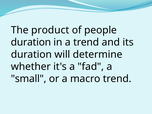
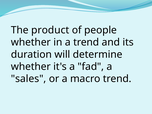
duration: duration -> whether (31, 42)
small: small -> sales (29, 79)
